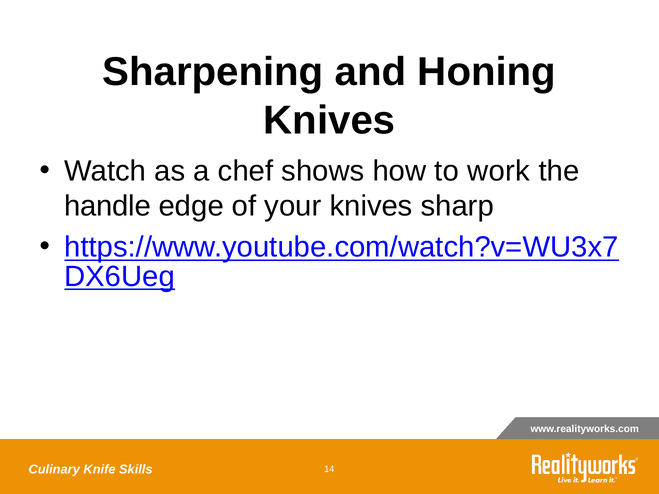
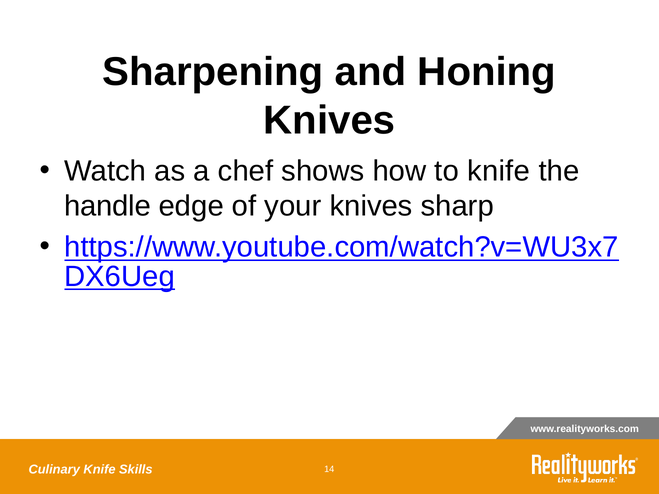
to work: work -> knife (499, 171)
